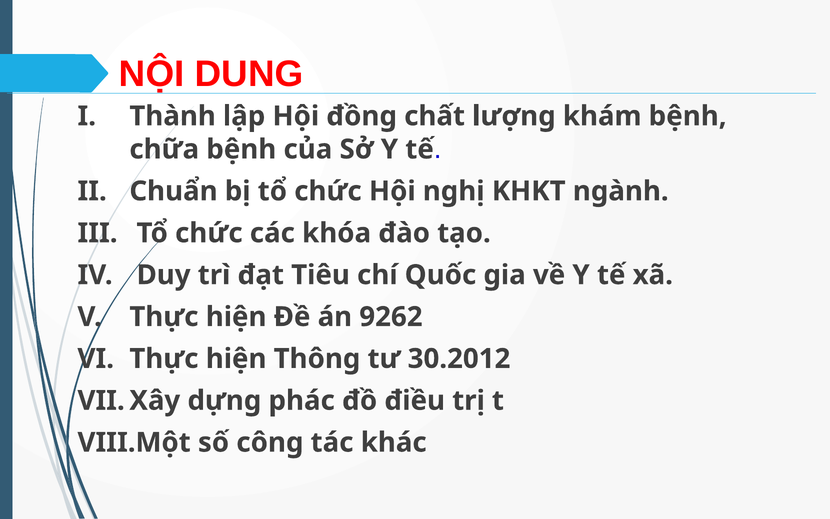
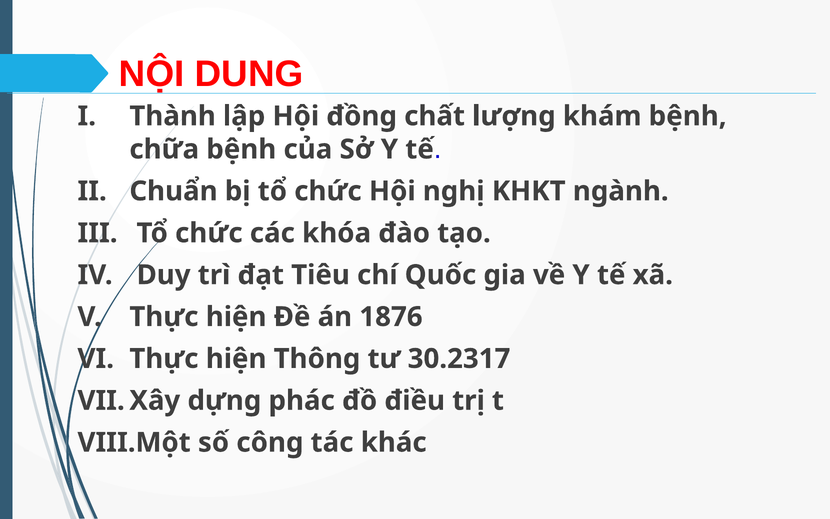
9262: 9262 -> 1876 (391, 317)
30.2012: 30.2012 -> 30.2317 (459, 359)
